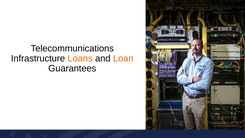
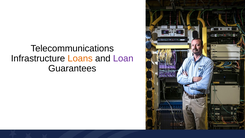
Loan colour: orange -> purple (123, 58)
